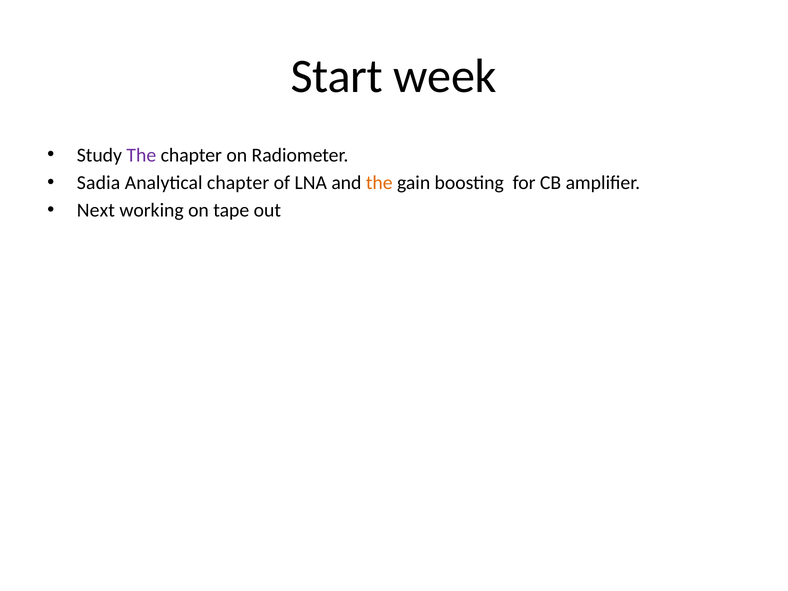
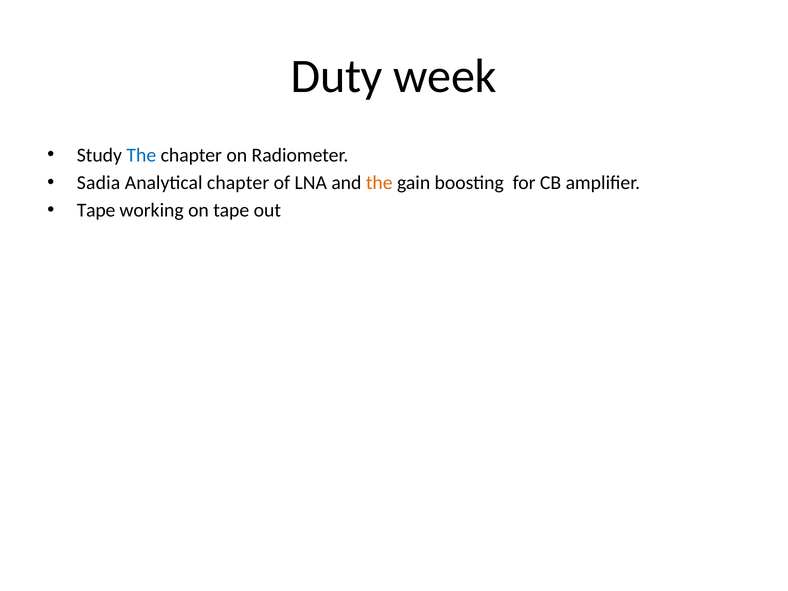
Start: Start -> Duty (337, 76)
The colour: purple -> blue (141, 155)
Next: Next -> Tape (96, 210)
